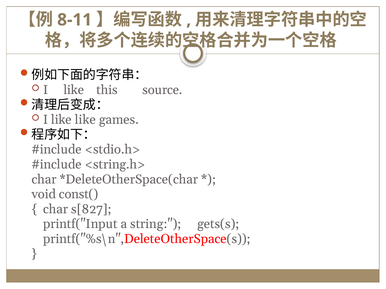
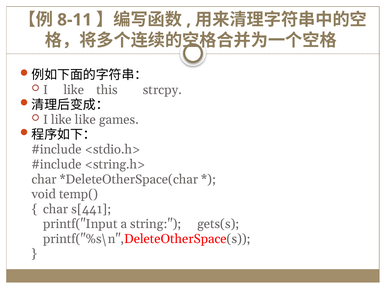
source: source -> strcpy (162, 90)
const(: const( -> temp( (78, 194)
s[827: s[827 -> s[441 (91, 209)
